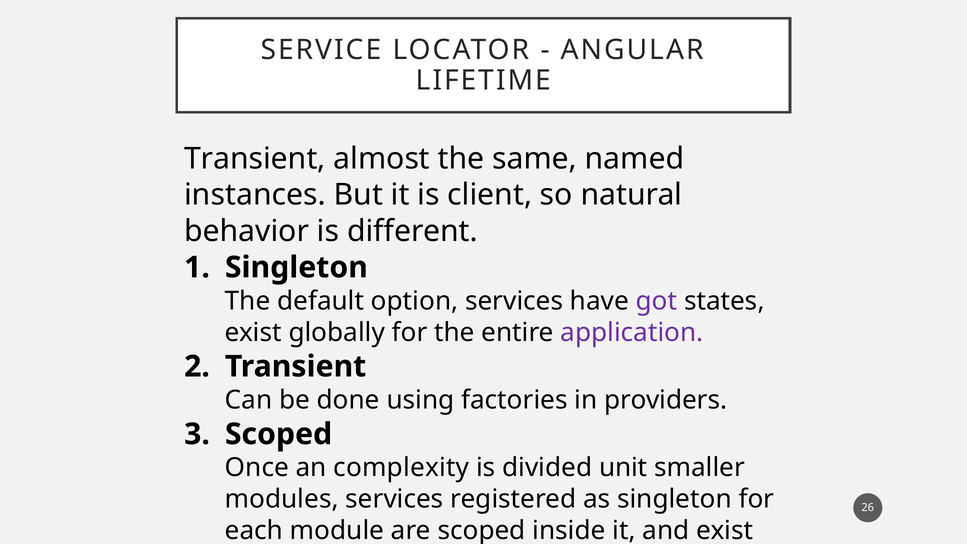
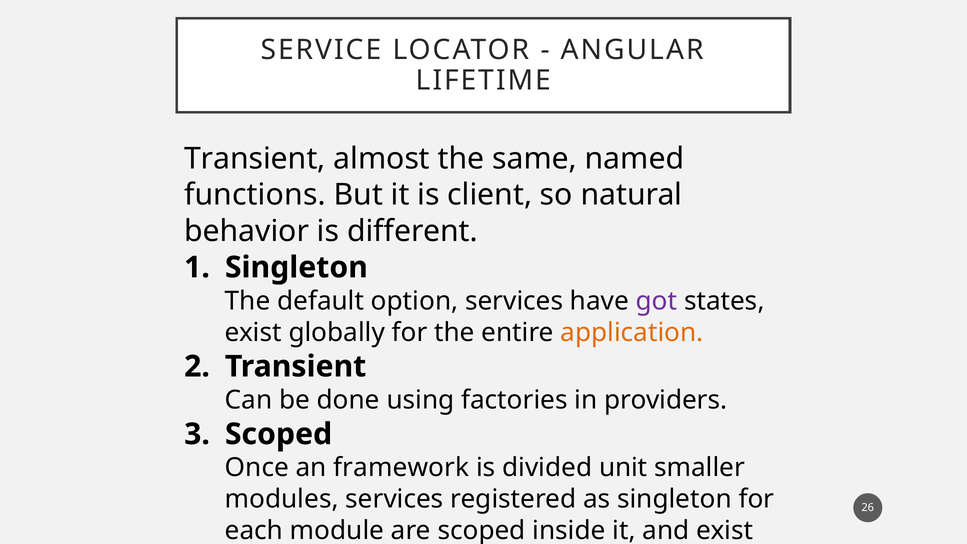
instances: instances -> functions (255, 195)
application colour: purple -> orange (632, 332)
complexity: complexity -> framework (401, 468)
